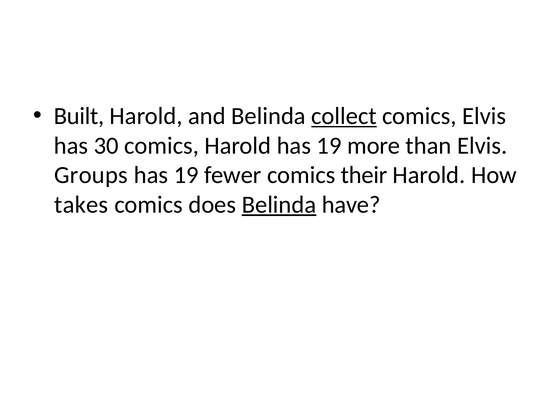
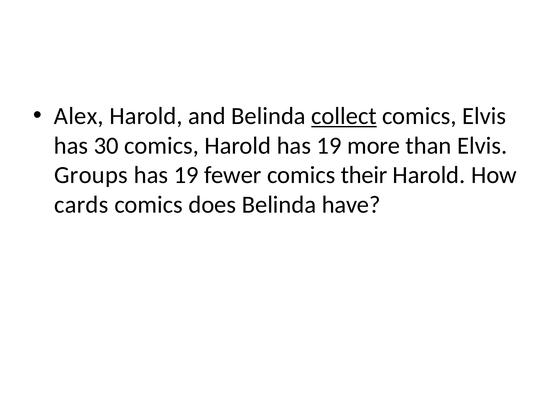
Built: Built -> Alex (79, 116)
takes: takes -> cards (81, 205)
Belinda underline: present -> none (279, 205)
